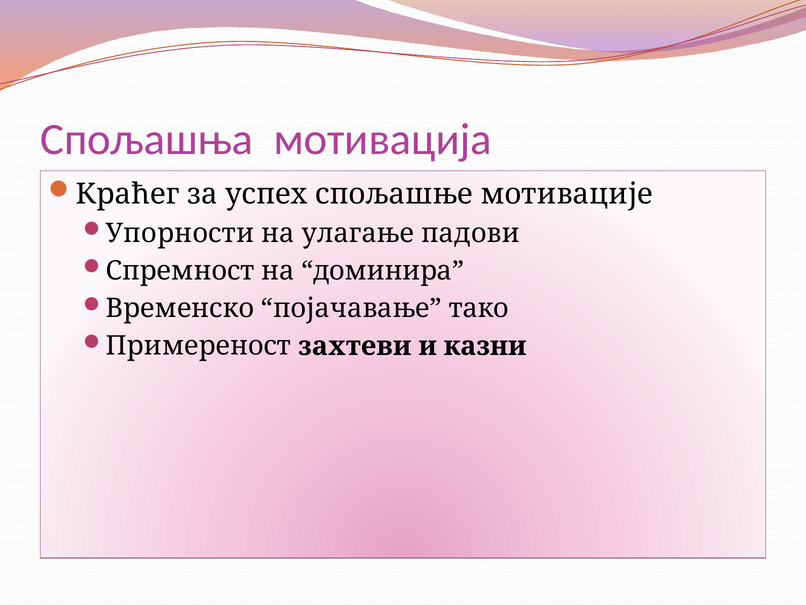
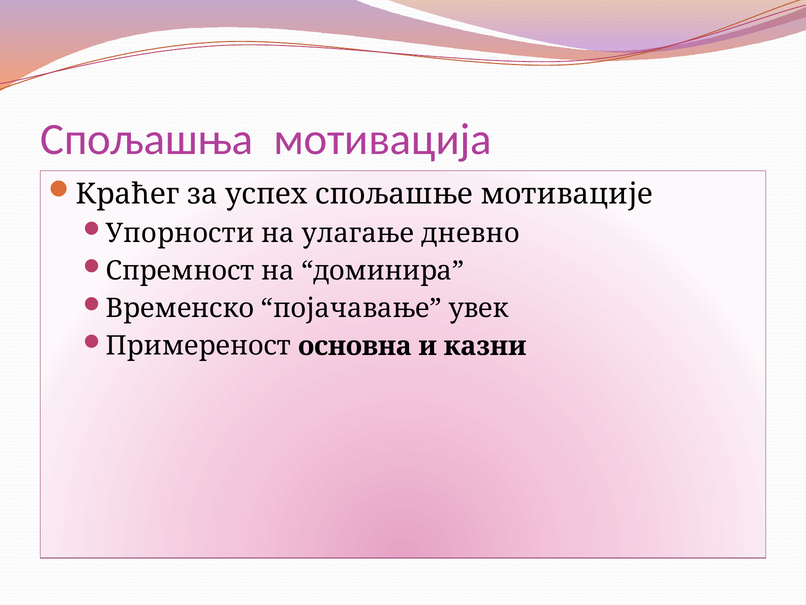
падови: падови -> дневно (470, 233)
тако: тако -> увек (479, 308)
захтеви: захтеви -> основна (355, 346)
